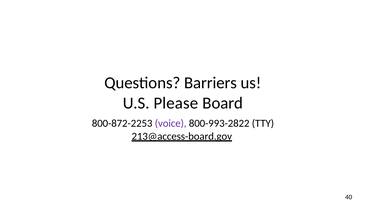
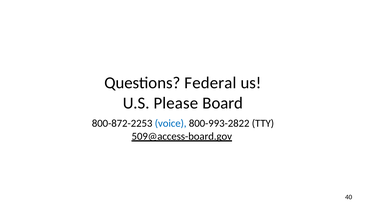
Barriers: Barriers -> Federal (210, 83)
voice colour: purple -> blue (171, 123)
213@access-board.gov: 213@access-board.gov -> 509@access-board.gov (182, 136)
